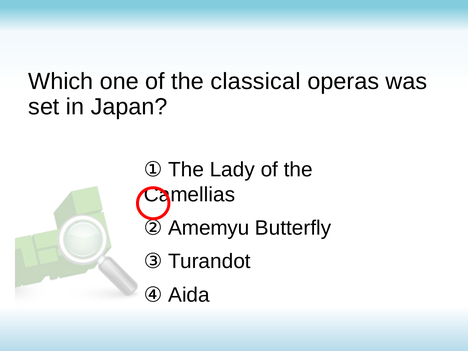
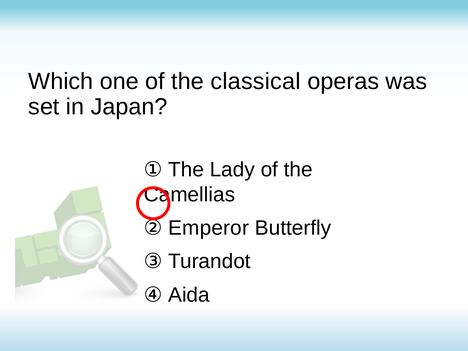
Amemyu: Amemyu -> Emperor (209, 228)
